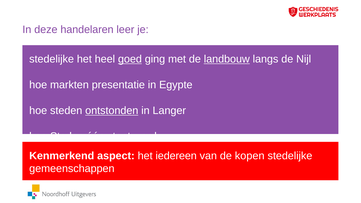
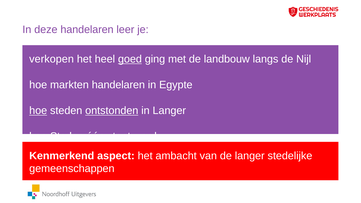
stedelijke: stedelijke -> verkopen (52, 59)
landbouw underline: present -> none (227, 59)
markten presentatie: presentatie -> handelaren (118, 85)
hoe underline: none -> present (38, 111)
iedereen: iedereen -> ambacht (176, 156)
de kopen: kopen -> langer (250, 156)
